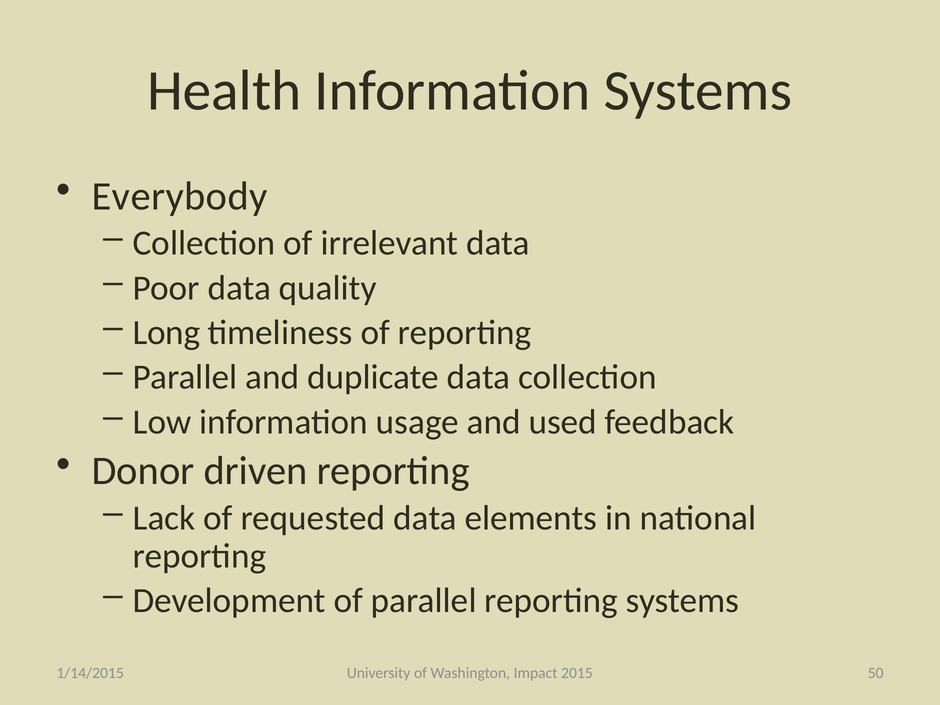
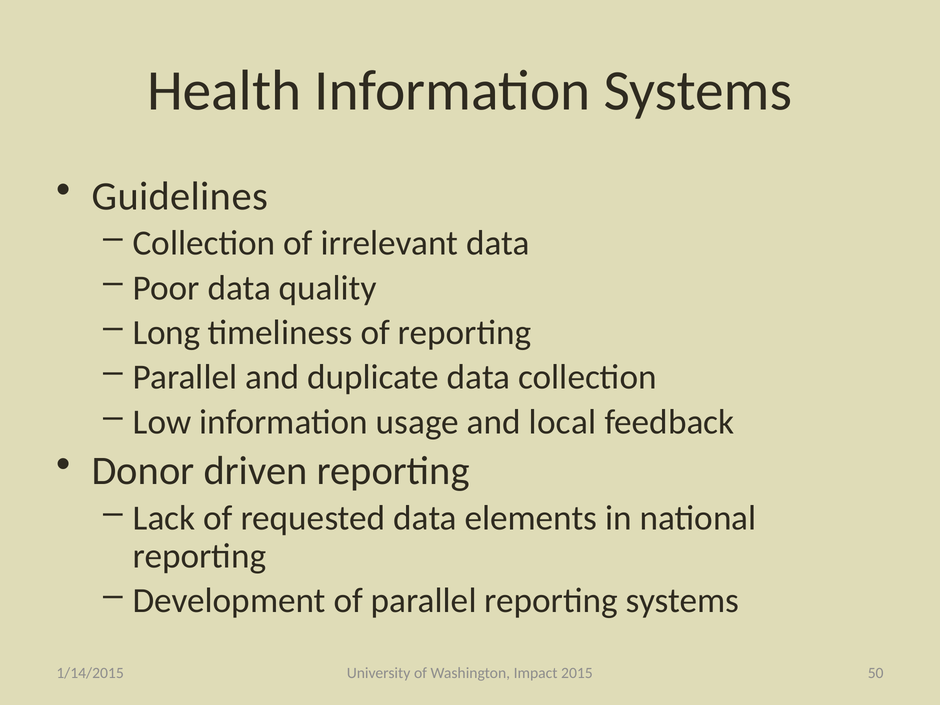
Everybody: Everybody -> Guidelines (180, 196)
used: used -> local (563, 422)
